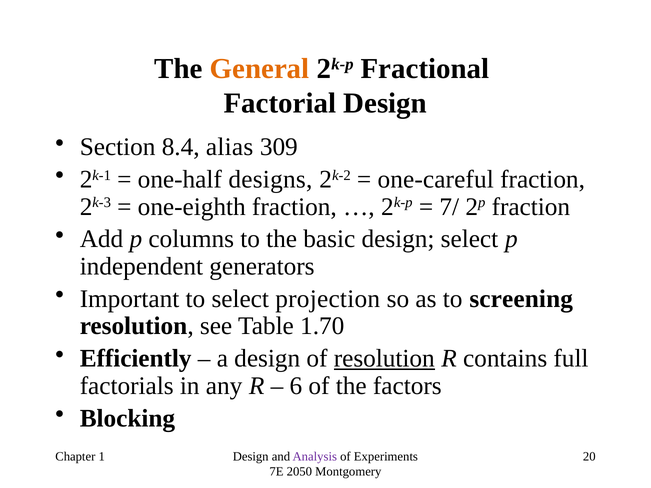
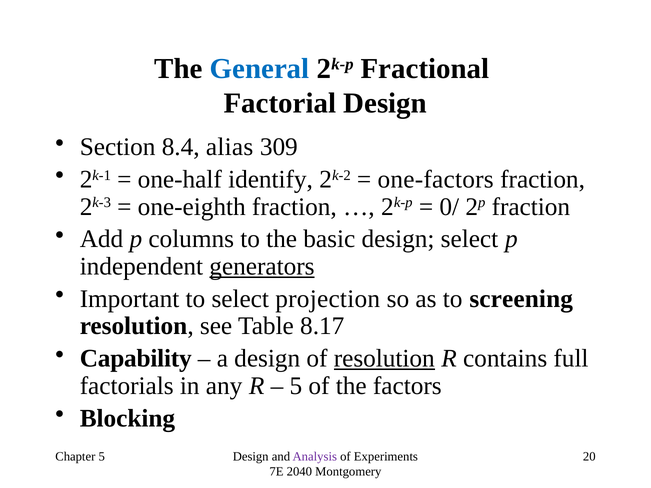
General colour: orange -> blue (260, 69)
designs: designs -> identify (271, 179)
one-careful: one-careful -> one-factors (436, 179)
7/: 7/ -> 0/ (449, 207)
generators underline: none -> present (262, 267)
1.70: 1.70 -> 8.17 (322, 326)
Efficiently: Efficiently -> Capability (136, 359)
6: 6 -> 5 (296, 386)
Chapter 1: 1 -> 5 (102, 457)
2050: 2050 -> 2040 (299, 472)
